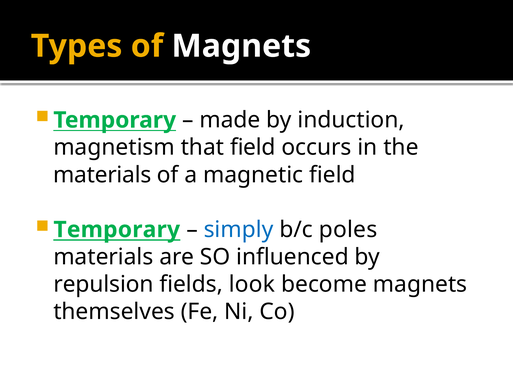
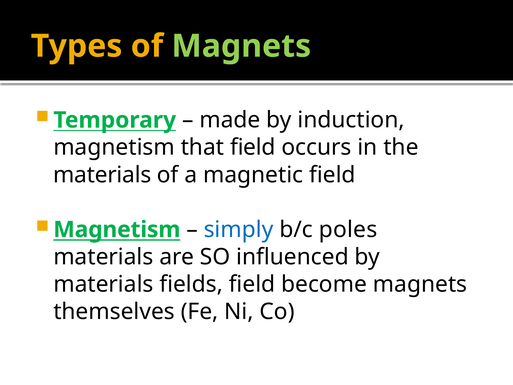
Magnets colour: white -> light green (241, 46)
Temporary: Temporary -> Magnetism (117, 229)
repulsion: repulsion -> materials (103, 284)
fields look: look -> field (252, 284)
